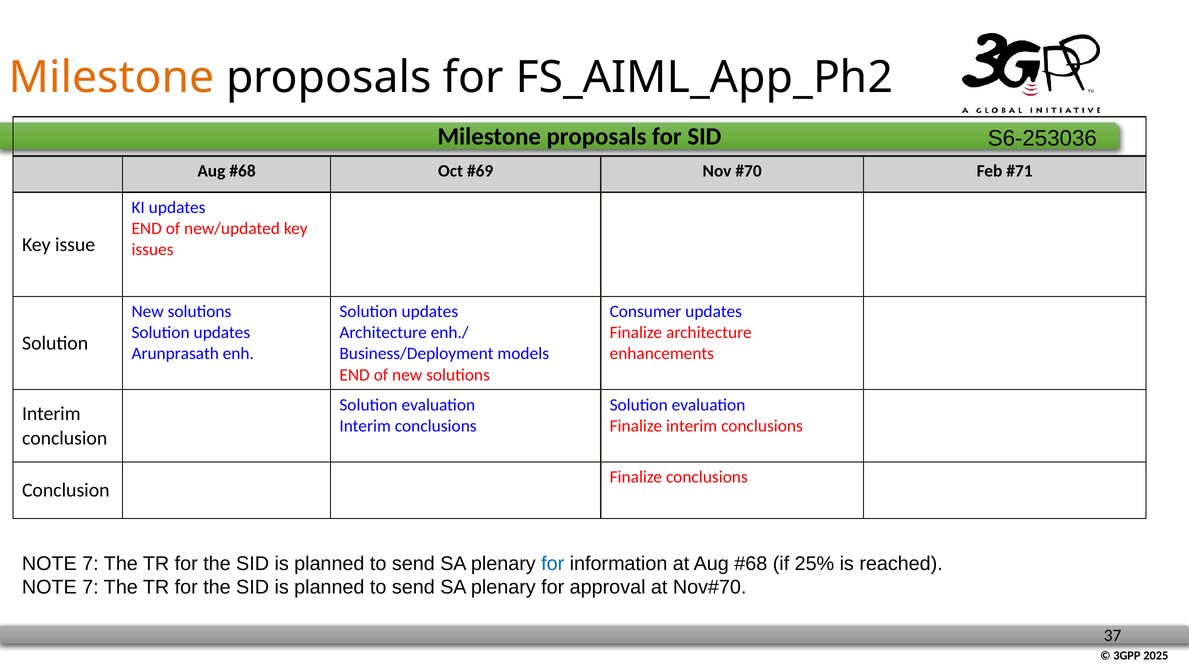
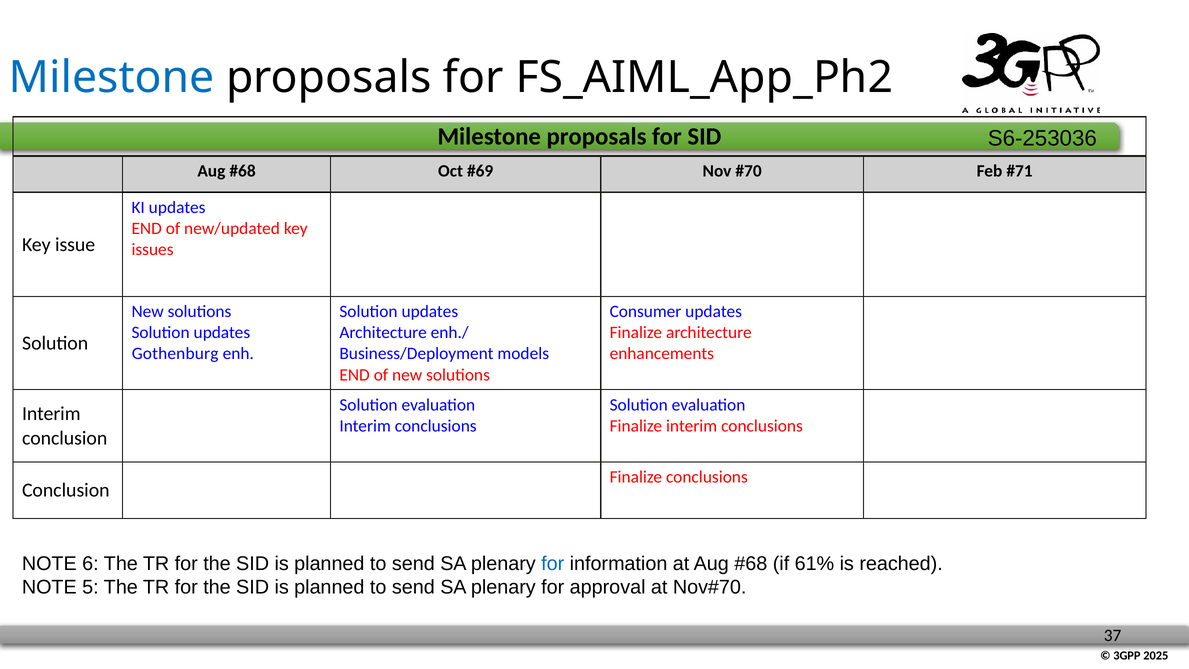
Milestone colour: orange -> blue (112, 78)
Arunprasath: Arunprasath -> Gothenburg (175, 354)
7: 7 -> 6 (90, 563)
25%: 25% -> 61% (814, 563)
7: 7 -> 5 (90, 587)
